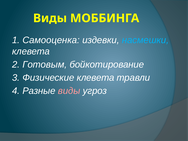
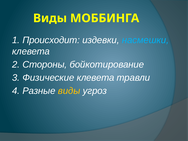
Самооценка: Самооценка -> Происходит (51, 40)
Готовым: Готовым -> Стороны (45, 65)
виды colour: pink -> yellow (69, 91)
